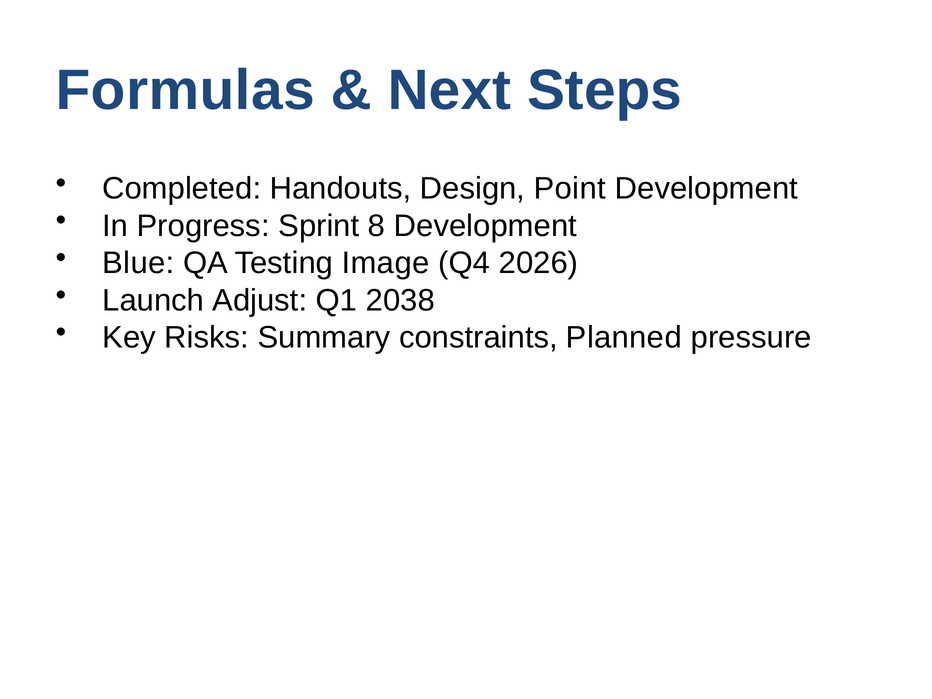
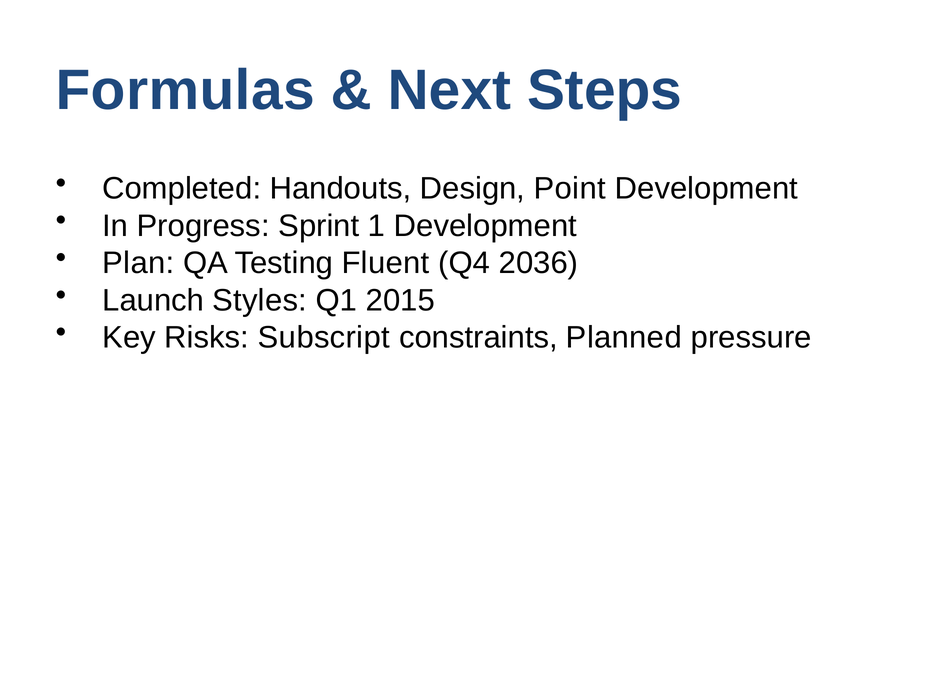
8: 8 -> 1 (377, 226)
Blue: Blue -> Plan (138, 263)
Image: Image -> Fluent (386, 263)
2026: 2026 -> 2036 (539, 263)
Adjust: Adjust -> Styles (260, 300)
2038: 2038 -> 2015 (400, 300)
Summary: Summary -> Subscript (324, 338)
